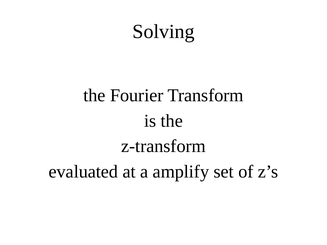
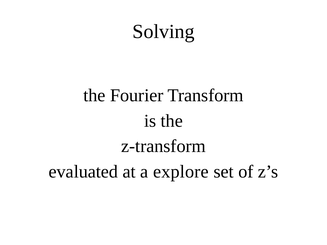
amplify: amplify -> explore (181, 172)
